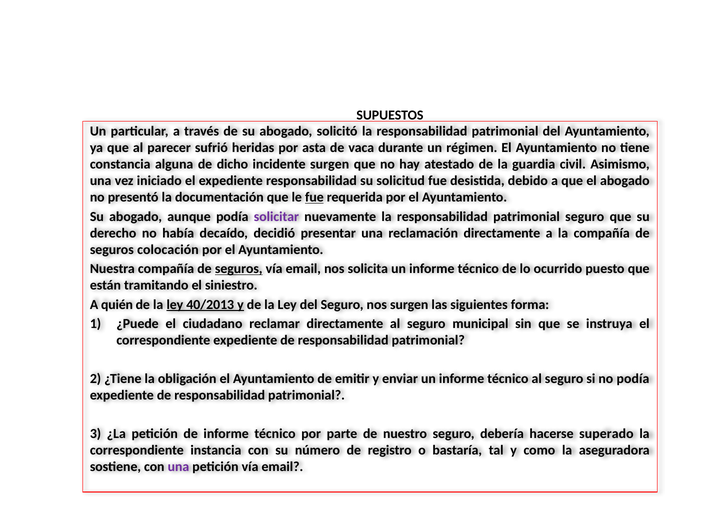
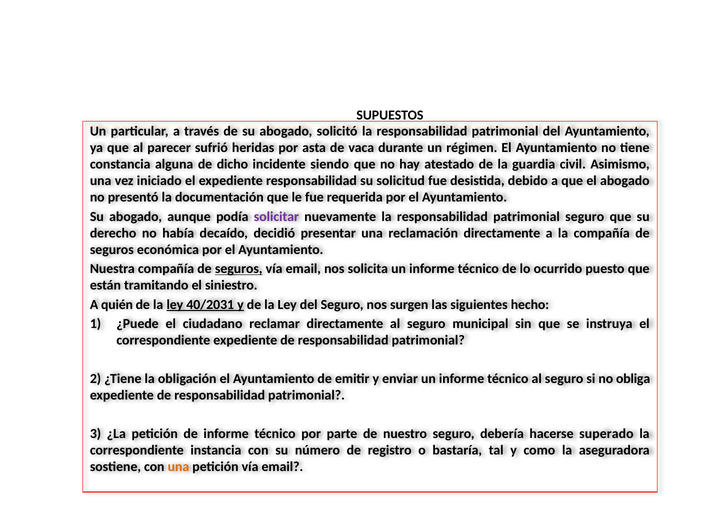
incidente surgen: surgen -> siendo (330, 164)
fue underline: present -> none (314, 197)
colocación: colocación -> económica (168, 250)
40/2013: 40/2013 -> 40/2031 (210, 305)
forma: forma -> hecho (530, 305)
no podía: podía -> obliga (633, 379)
una colour: purple -> orange (178, 467)
